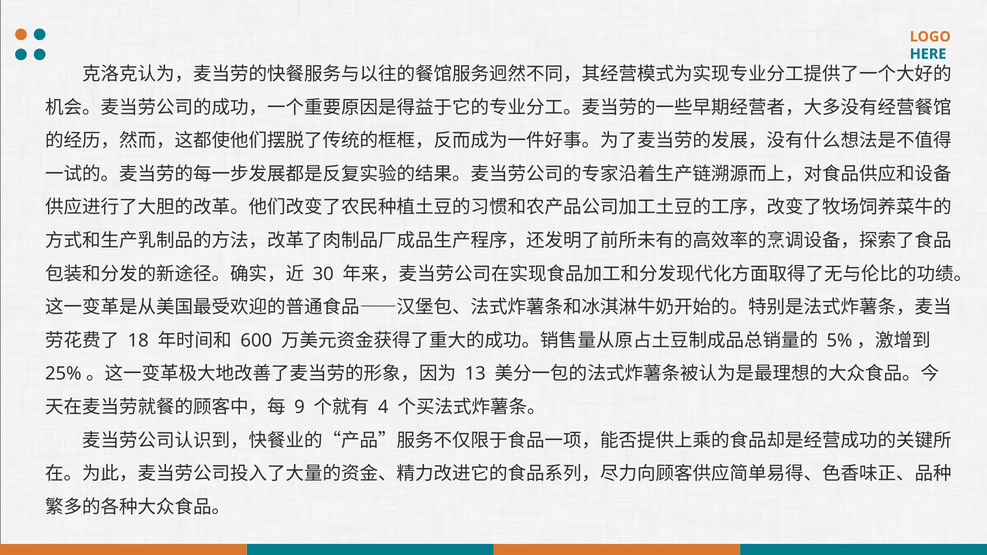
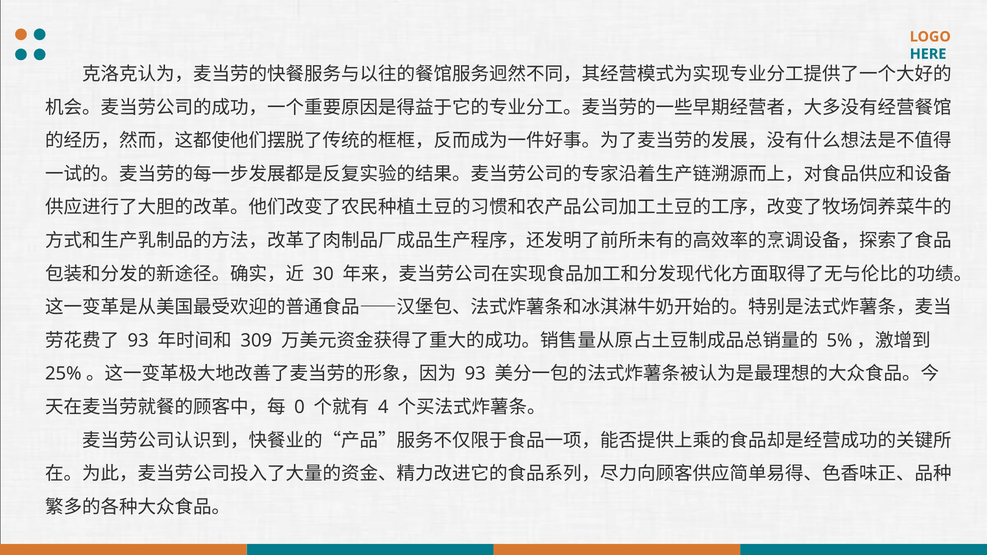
18: 18 -> 93 (138, 341)
600: 600 -> 309 (256, 341)
13: 13 -> 93 (475, 374)
9: 9 -> 0 (299, 407)
